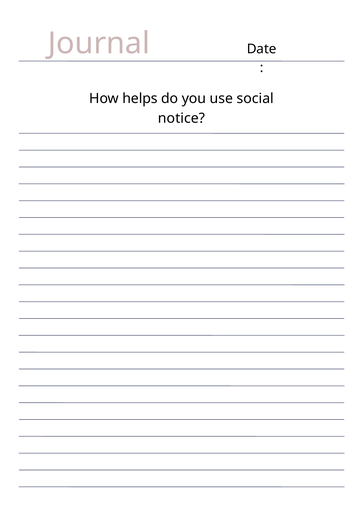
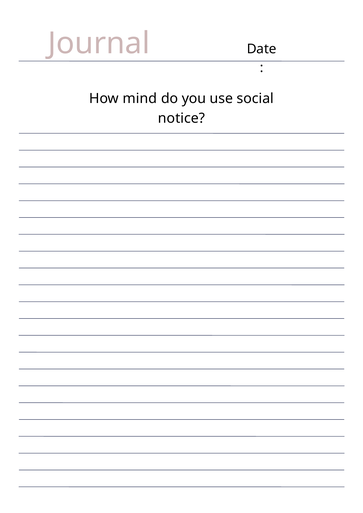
helps: helps -> mind (140, 99)
